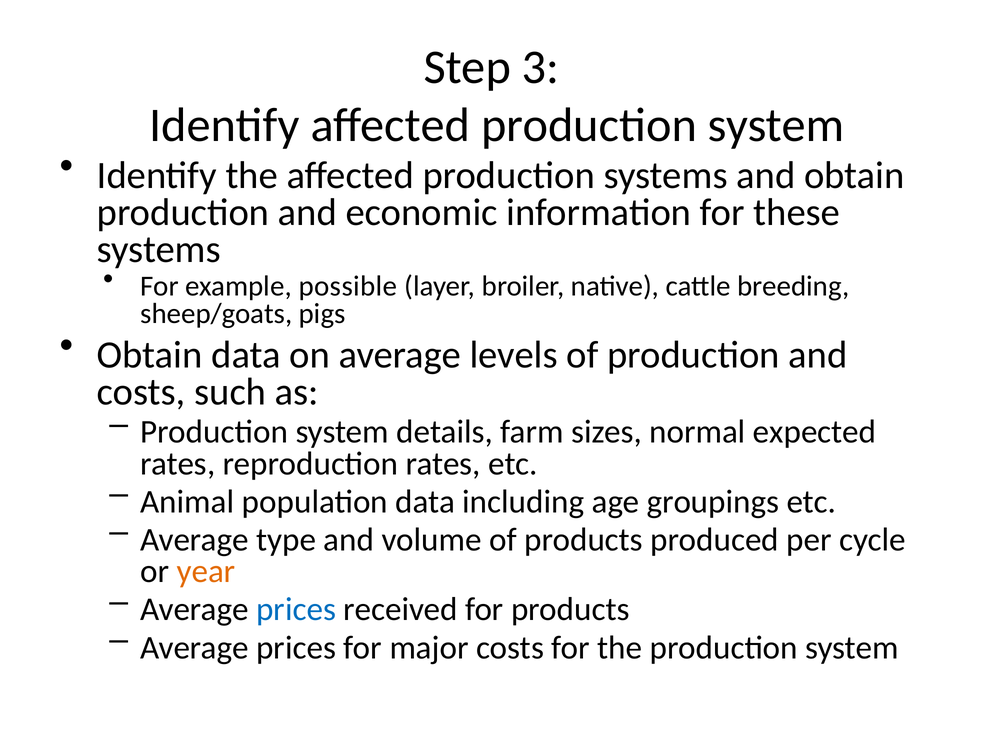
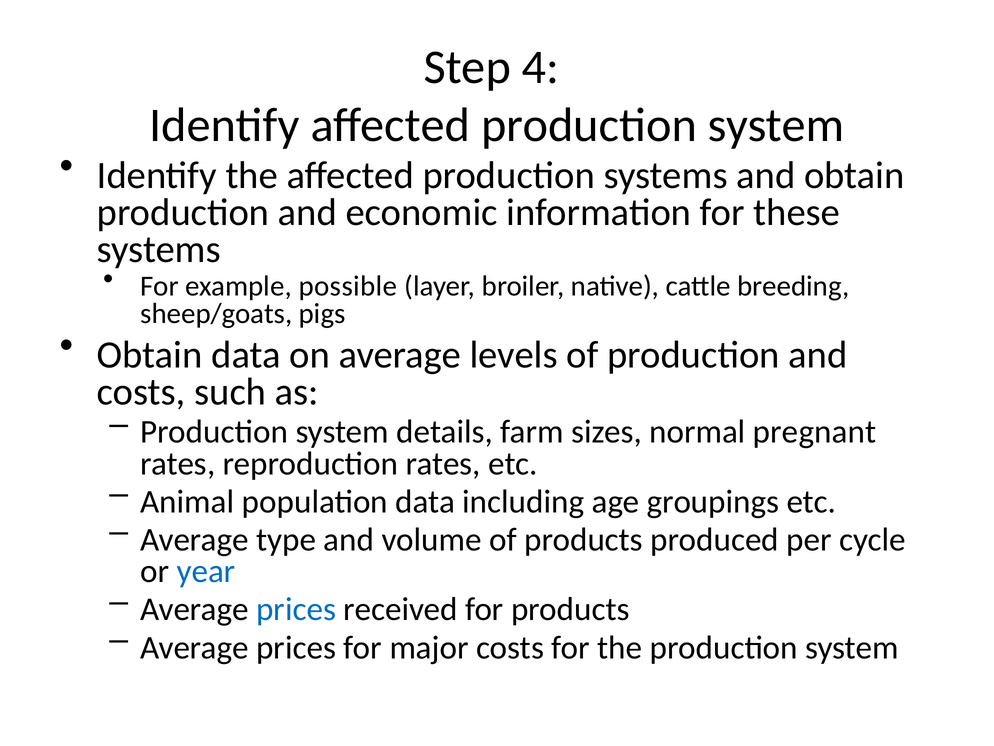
3: 3 -> 4 (541, 67)
expected: expected -> pregnant (815, 432)
year colour: orange -> blue (206, 571)
